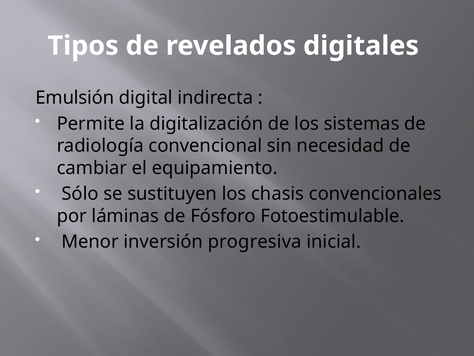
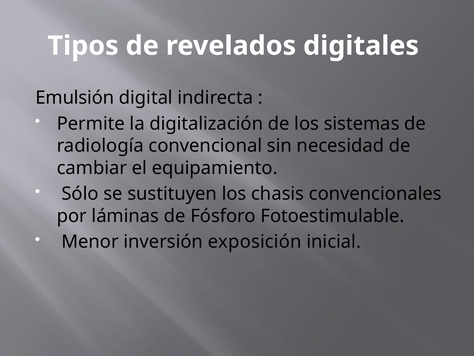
progresiva: progresiva -> exposición (255, 242)
